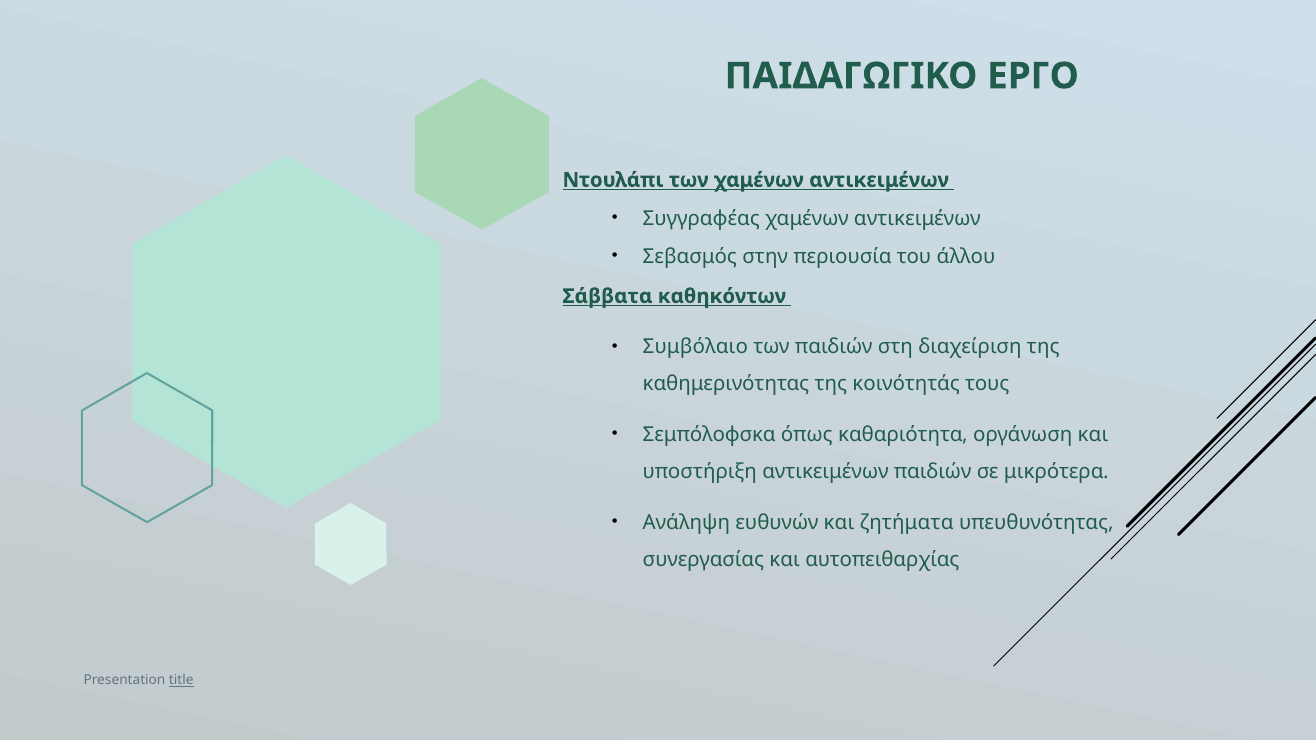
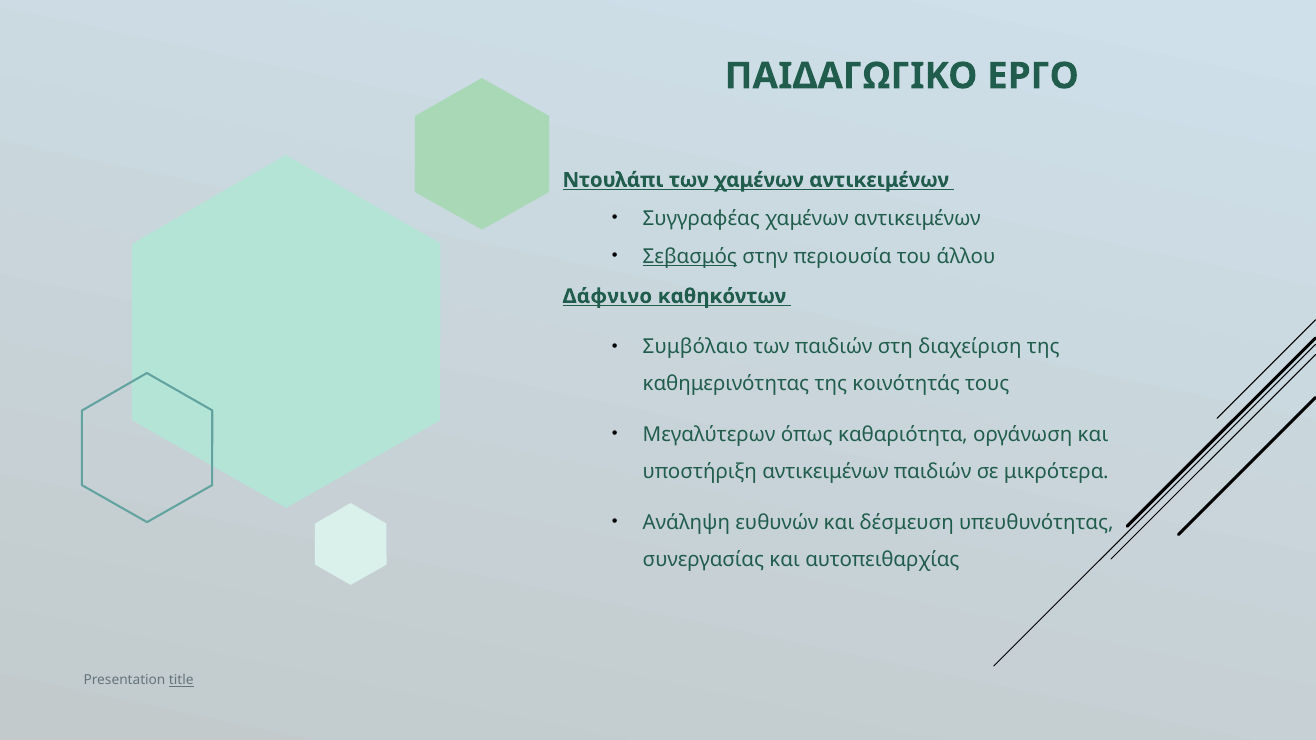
Σεβασμός underline: none -> present (690, 257)
Σάββατα: Σάββατα -> Δάφνινο (607, 296)
Σεμπόλοφσκα: Σεμπόλοφσκα -> Μεγαλύτερων (709, 435)
ζητήματα: ζητήματα -> δέσμευση (907, 522)
